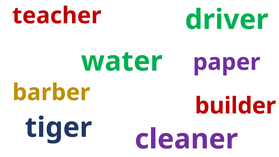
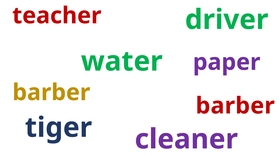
builder: builder -> barber (235, 106)
